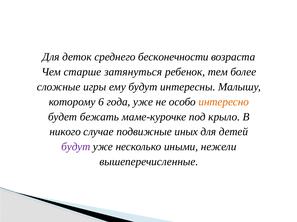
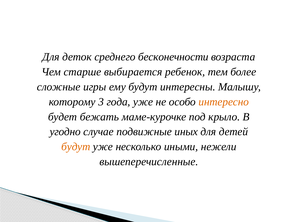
затянуться: затянуться -> выбирается (133, 72)
6: 6 -> 3 (101, 102)
никого: никого -> угодно (65, 132)
будут colour: purple -> orange (76, 147)
